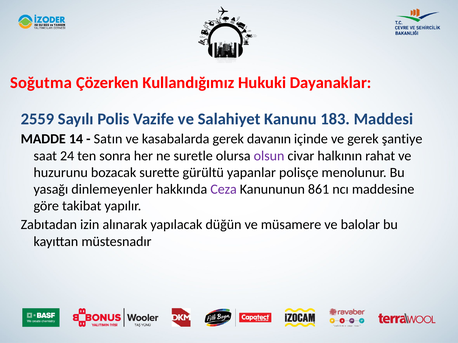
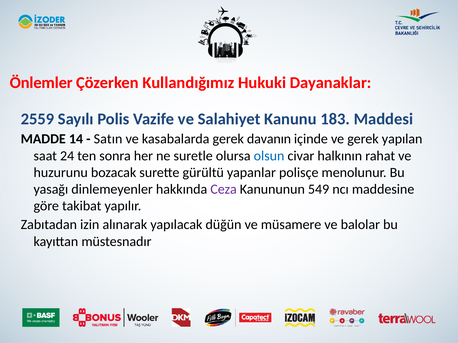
Soğutma: Soğutma -> Önlemler (41, 83)
şantiye: şantiye -> yapılan (402, 139)
olsun colour: purple -> blue (269, 156)
861: 861 -> 549 (319, 190)
